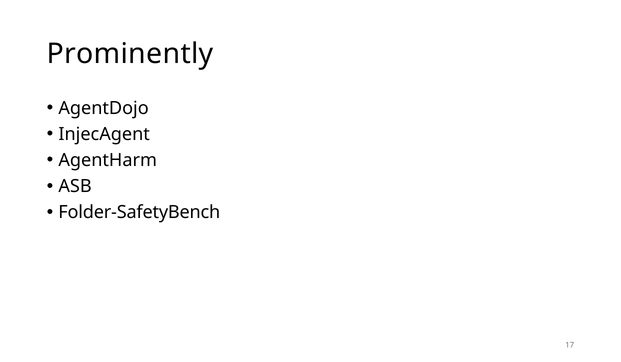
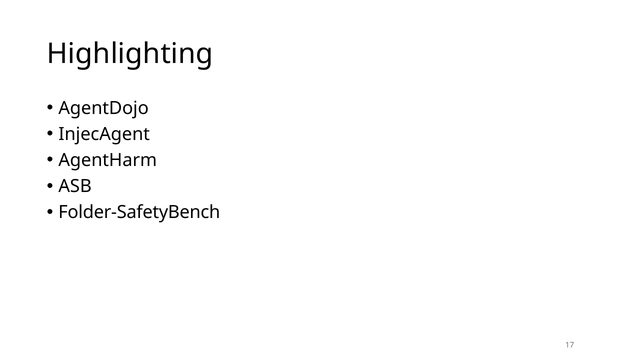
Prominently: Prominently -> Highlighting (130, 54)
